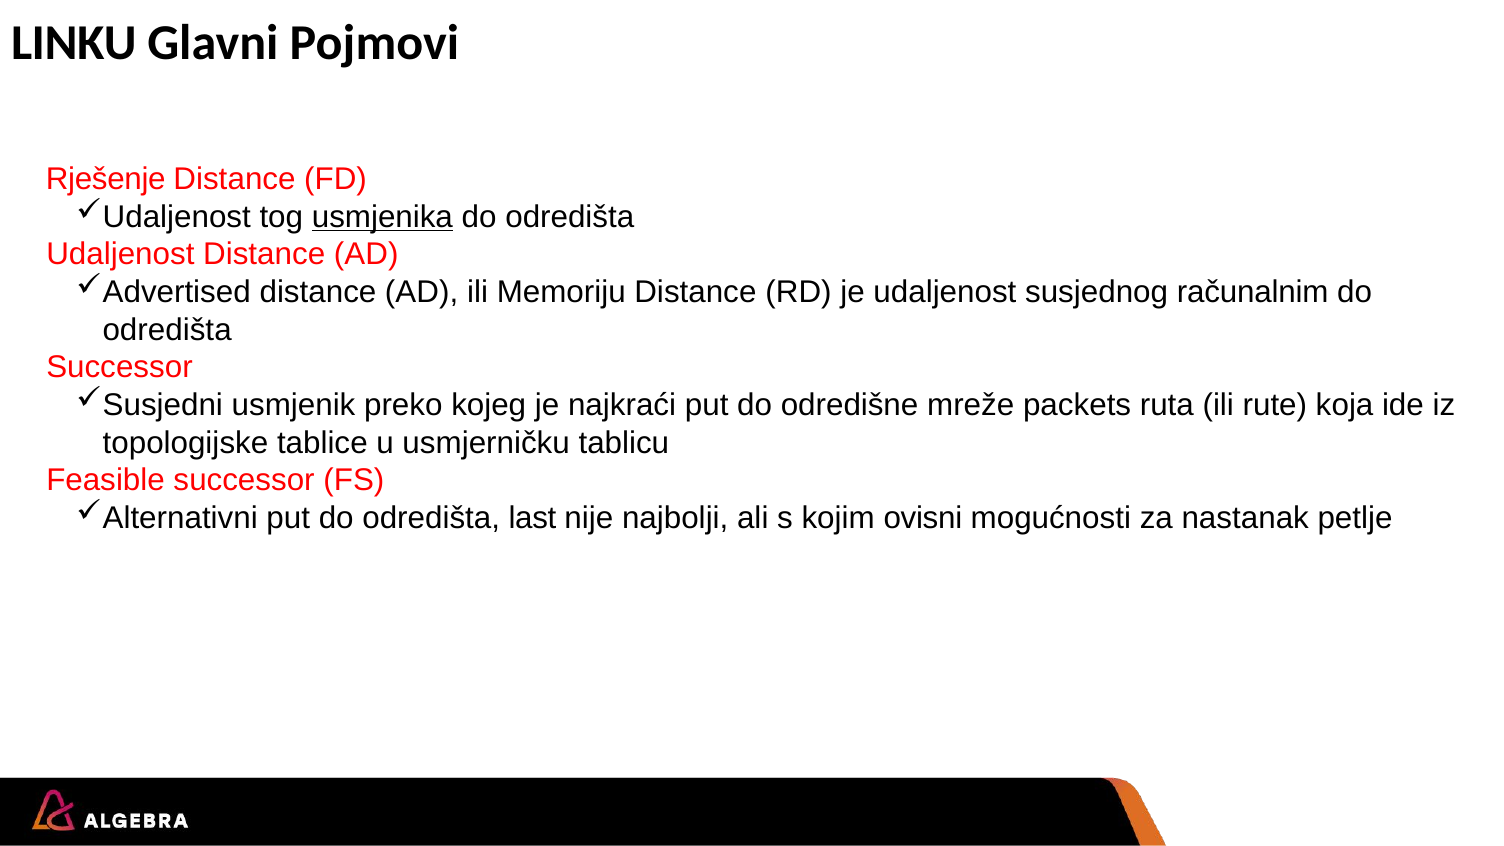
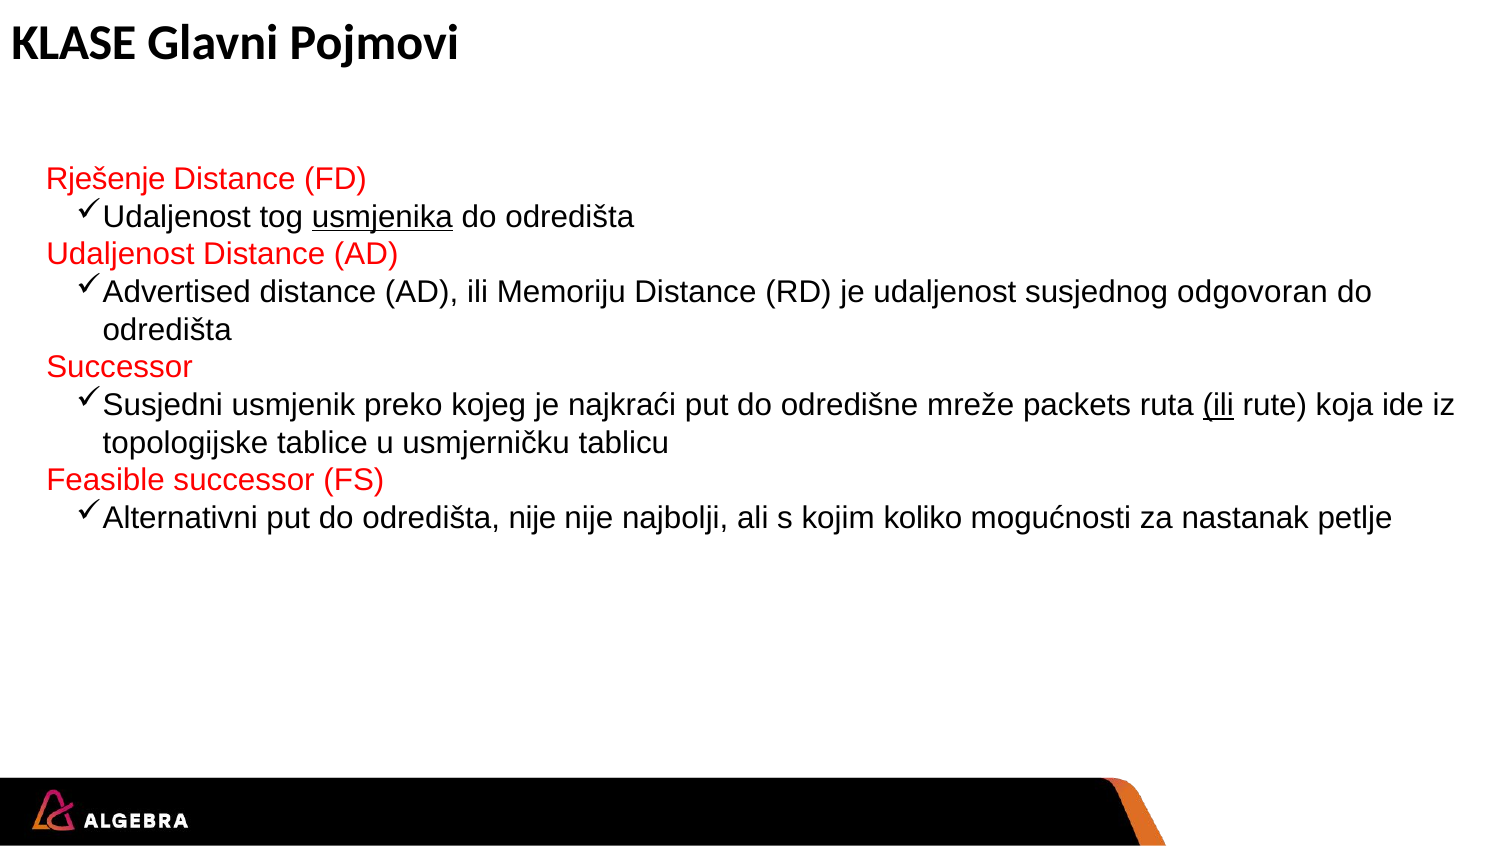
LINKU: LINKU -> KLASE (74, 43)
računalnim: računalnim -> odgovoran (1253, 292)
ili underline: none -> present (1218, 405)
odredišta last: last -> nije (532, 518)
ovisni: ovisni -> koliko (923, 518)
